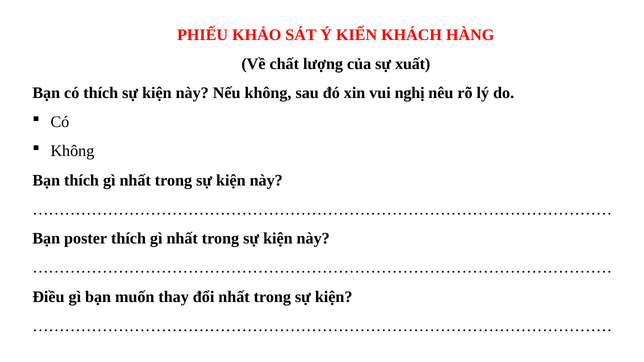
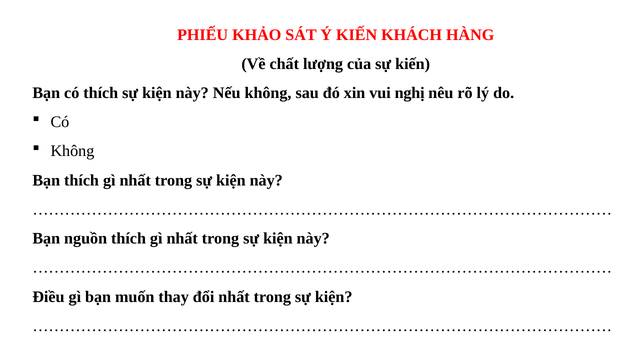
sự xuất: xuất -> kiến (413, 64)
poster: poster -> nguồn (86, 239)
